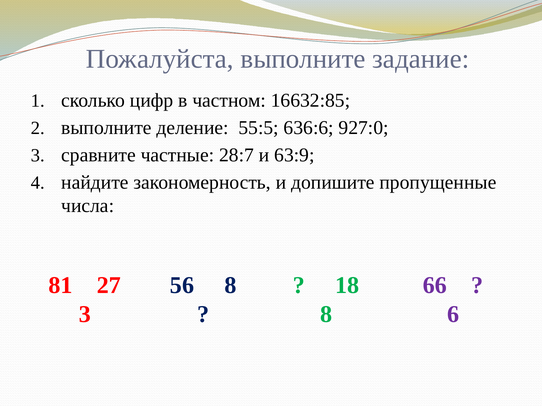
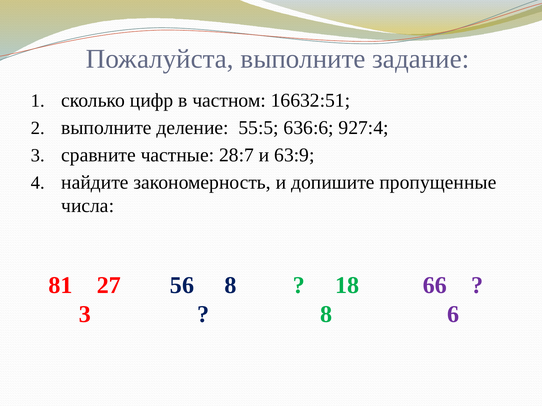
16632:85: 16632:85 -> 16632:51 (310, 100)
927:0: 927:0 -> 927:4 (364, 128)
